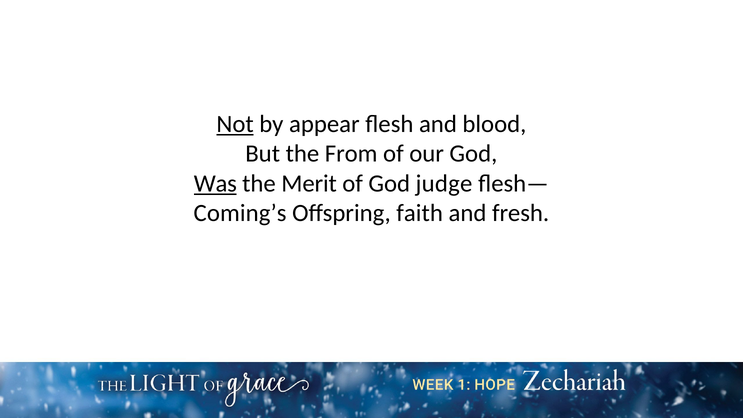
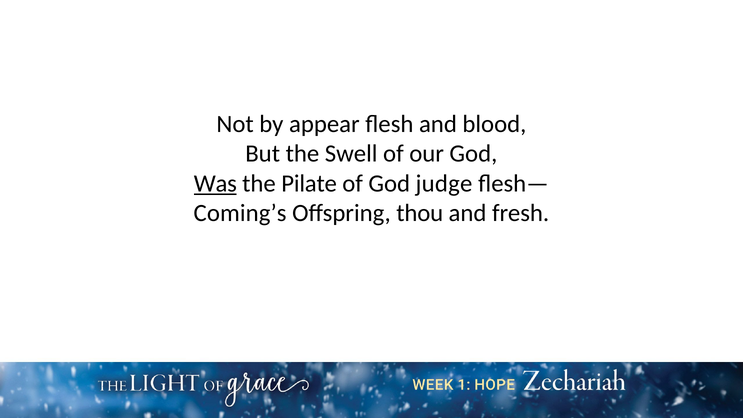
Not underline: present -> none (235, 124)
From: From -> Swell (351, 154)
Merit: Merit -> Pilate (309, 183)
faith: faith -> thou (420, 213)
